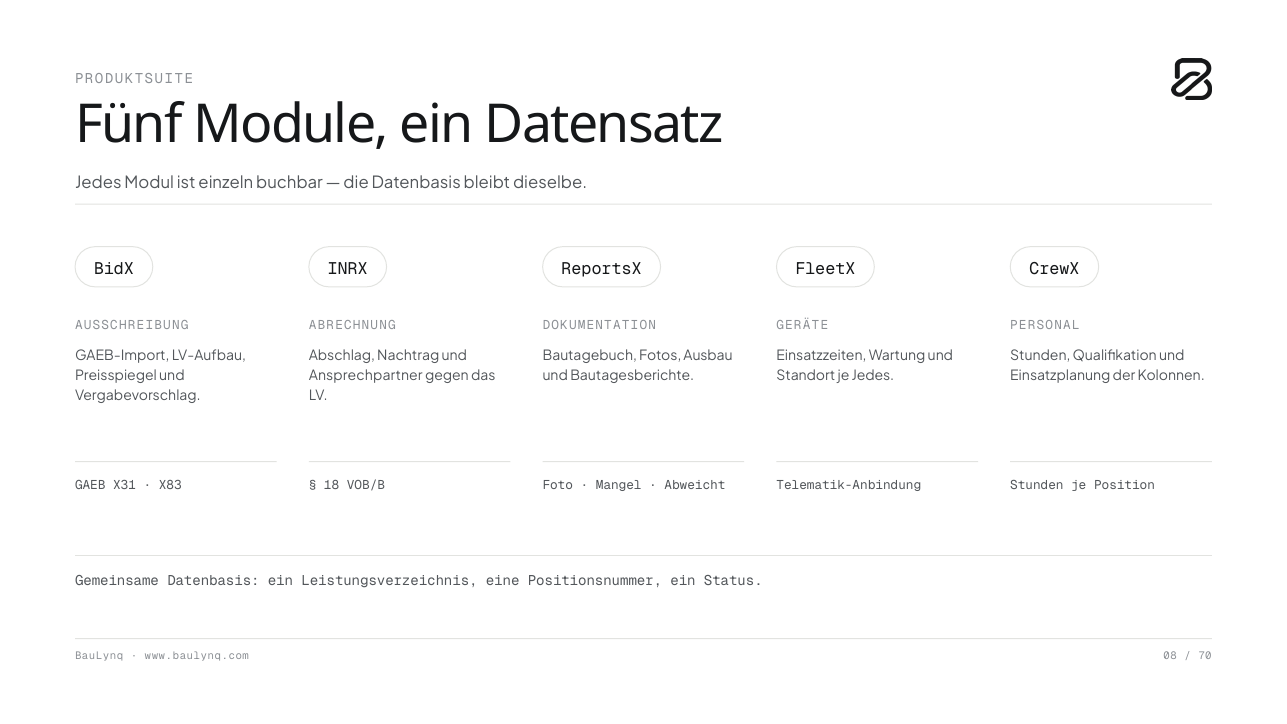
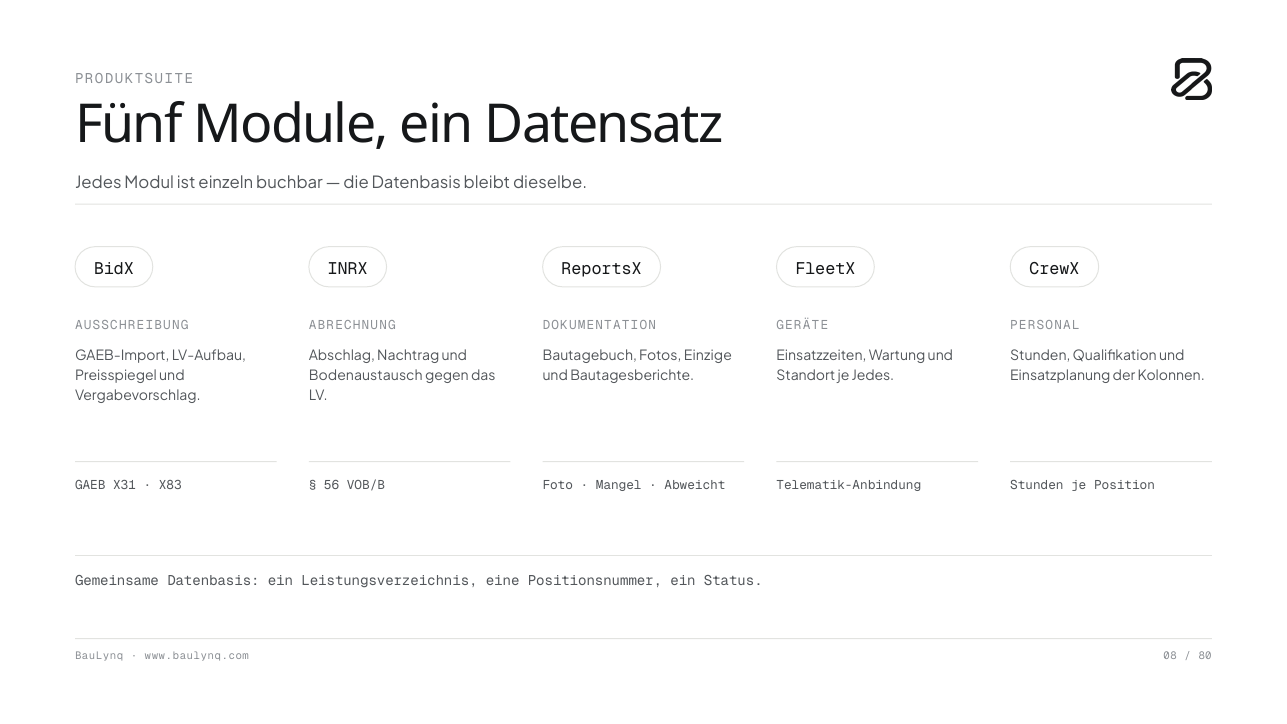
Ausbau: Ausbau -> Einzige (708, 356)
Ansprechpartner: Ansprechpartner -> Bodenaustausch (366, 376)
18: 18 -> 56 (332, 485)
70: 70 -> 80 (1205, 656)
